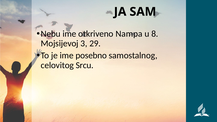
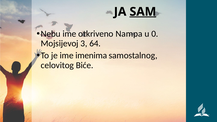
SAM underline: none -> present (143, 12)
8: 8 -> 0 (155, 34)
29: 29 -> 64 (95, 44)
posebno: posebno -> imenima (91, 56)
Srcu: Srcu -> Biće (85, 65)
